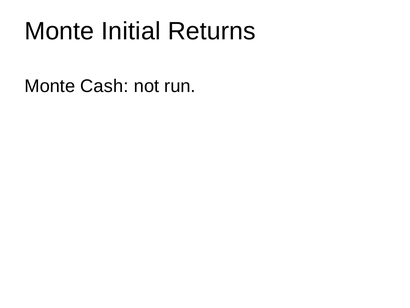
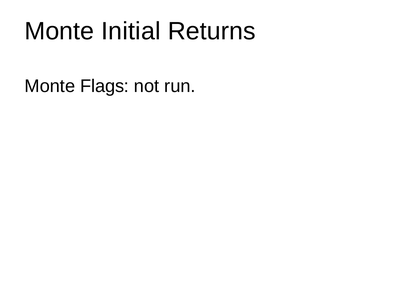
Cash: Cash -> Flags (105, 86)
